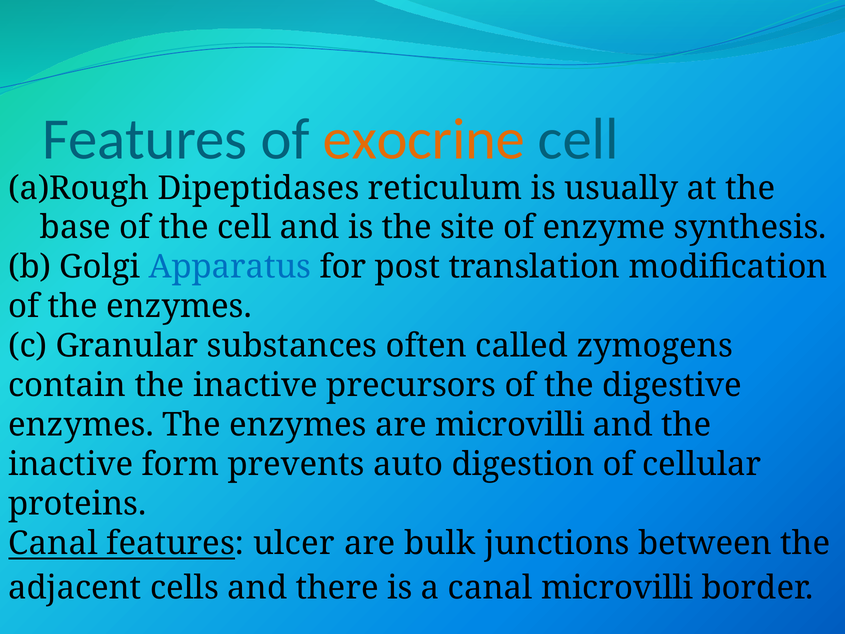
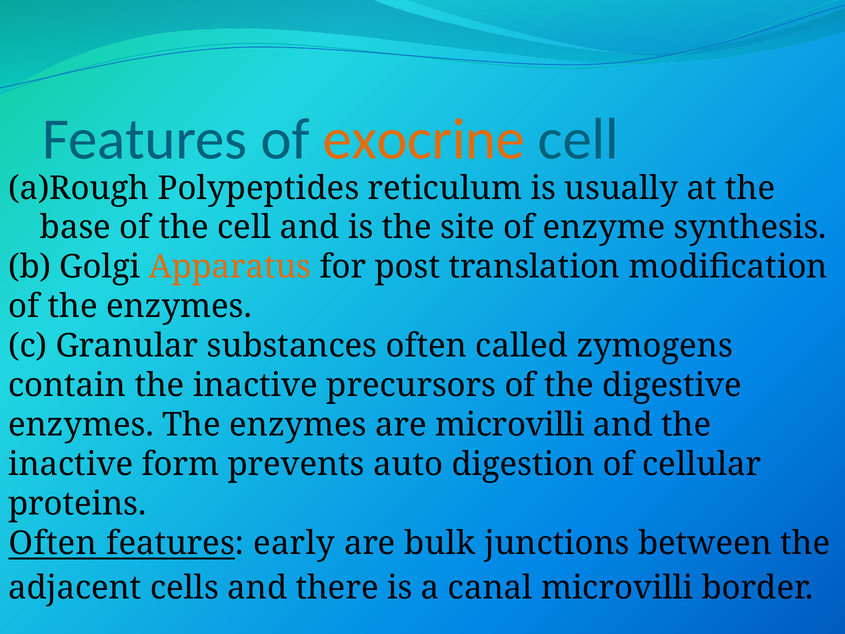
Dipeptidases: Dipeptidases -> Polypeptides (259, 188)
Apparatus colour: blue -> orange (230, 267)
Canal: Canal -> Often (53, 543)
ulcer: ulcer -> early (294, 543)
